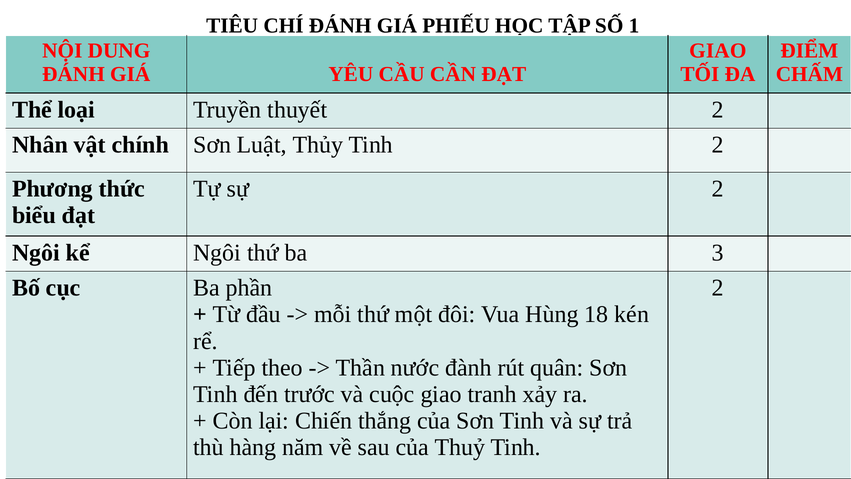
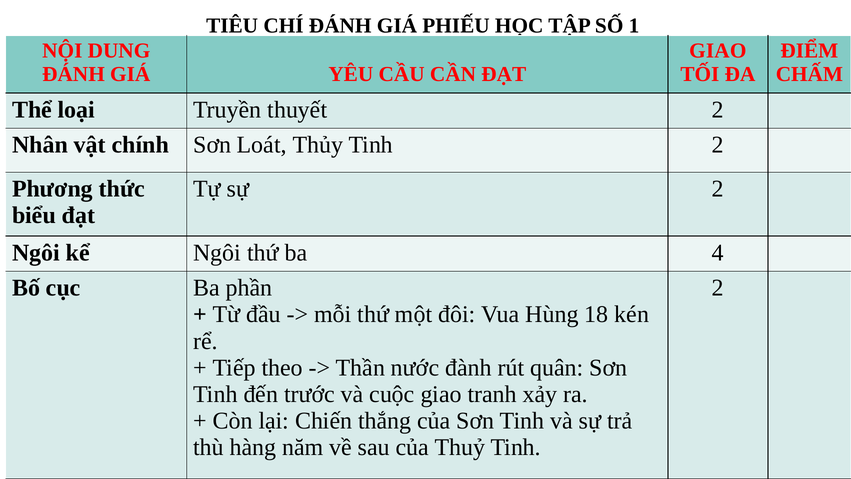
Luật: Luật -> Loát (262, 145)
3: 3 -> 4 (718, 253)
